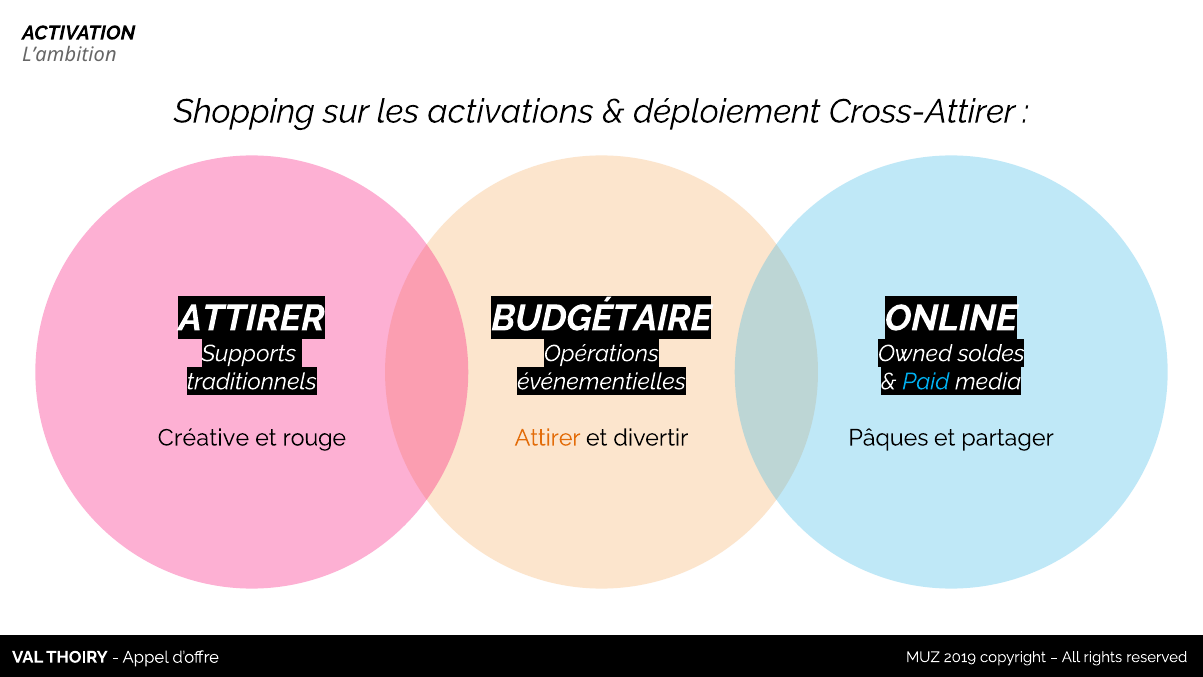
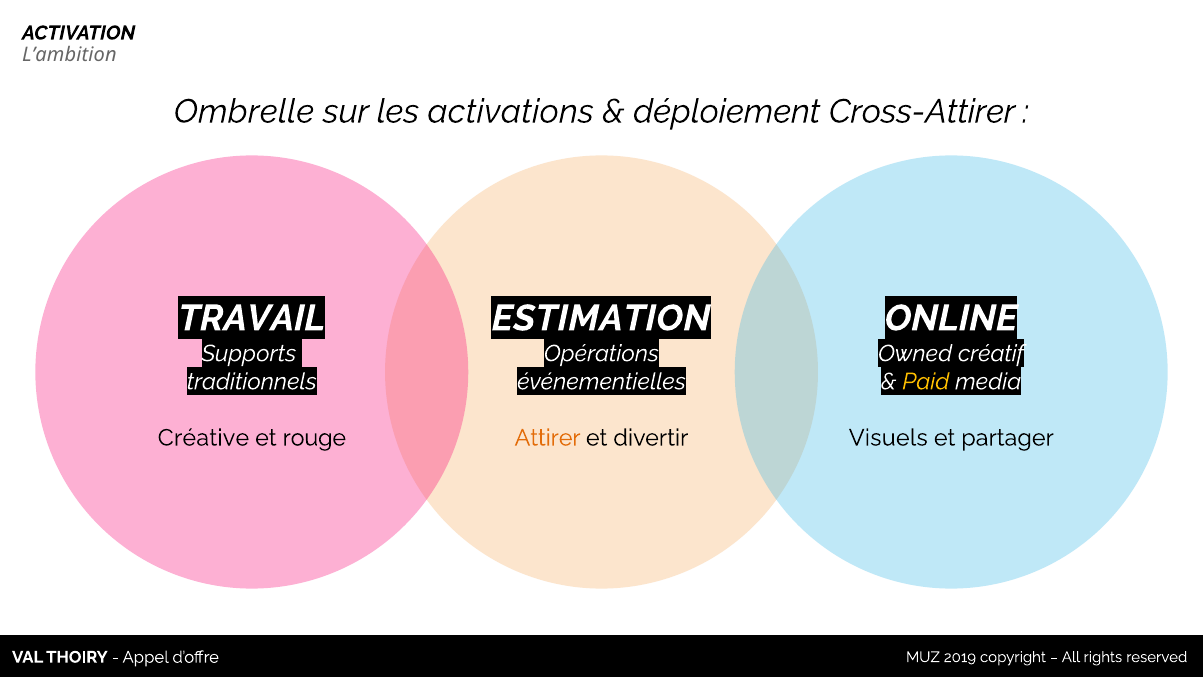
Shopping: Shopping -> Ombrelle (244, 111)
ATTIRER: ATTIRER -> TRAVAIL (252, 318)
BUDGÉTAIRE: BUDGÉTAIRE -> ESTIMATION (601, 318)
soldes: soldes -> créatif (991, 353)
Paid colour: light blue -> yellow (926, 381)
Pâques: Pâques -> Visuels (888, 438)
